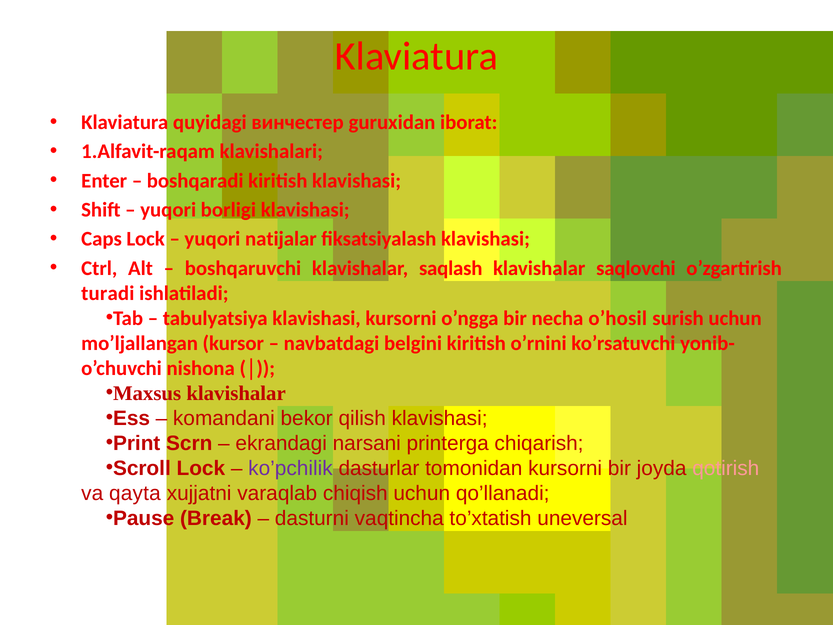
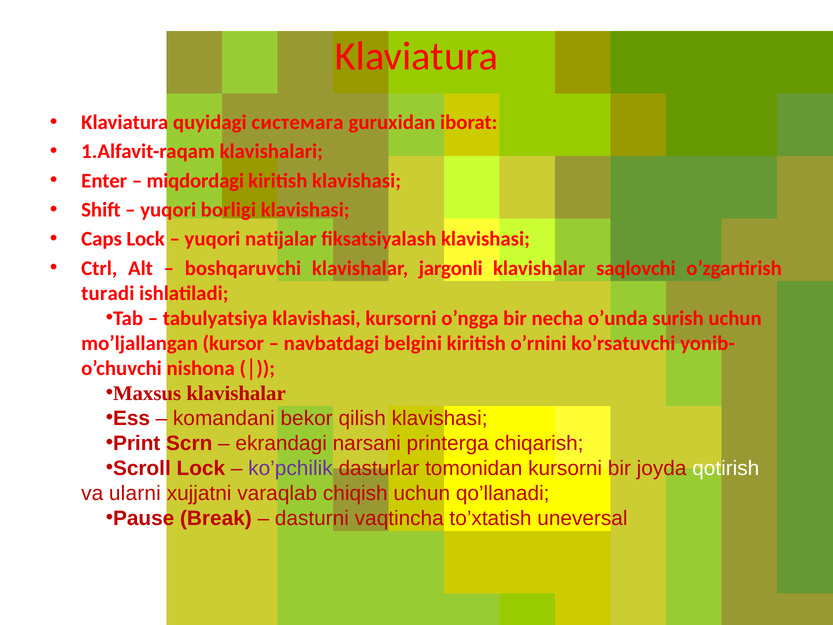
винчестер: винчестер -> системага (297, 122)
boshqaradi: boshqaradi -> miqdordagi (195, 181)
saqlash: saqlash -> jargonli (451, 268)
o’hosil: o’hosil -> o’unda (618, 318)
qotirish colour: pink -> white (726, 468)
qayta: qayta -> ularni (135, 493)
